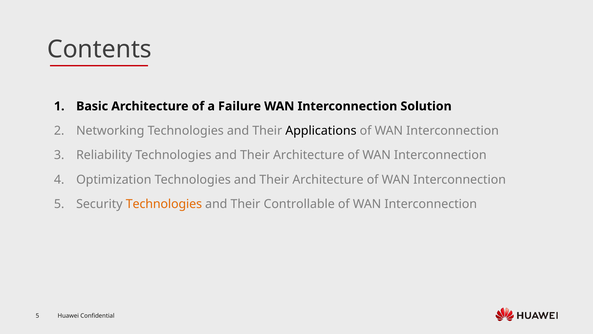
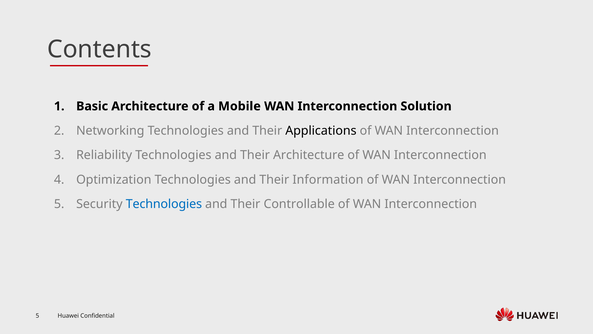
Failure: Failure -> Mobile (239, 106)
Architecture: Architecture -> Information (328, 179)
Technologies colour: orange -> blue (164, 204)
